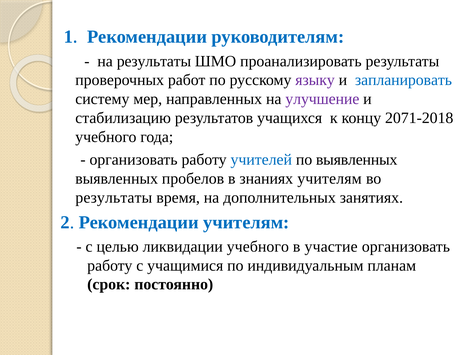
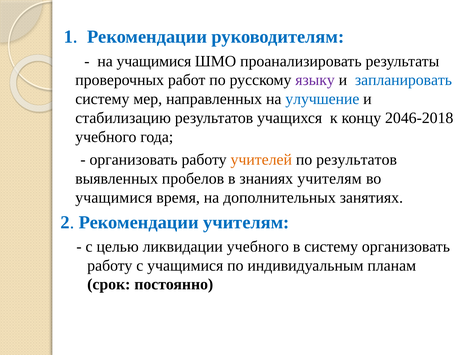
на результаты: результаты -> учащимися (154, 61)
улучшение colour: purple -> blue (322, 99)
2071-2018: 2071-2018 -> 2046-2018 (419, 118)
учителей colour: blue -> orange (261, 160)
по выявленных: выявленных -> результатов (357, 160)
результаты: результаты -> учащимися (114, 197)
в участие: участие -> систему (331, 246)
